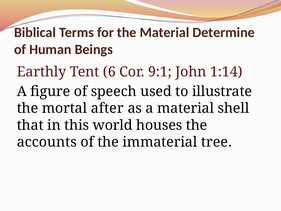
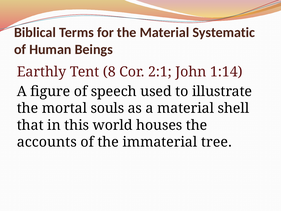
Determine: Determine -> Systematic (224, 32)
6: 6 -> 8 (109, 72)
9:1: 9:1 -> 2:1 (160, 72)
after: after -> souls (107, 108)
